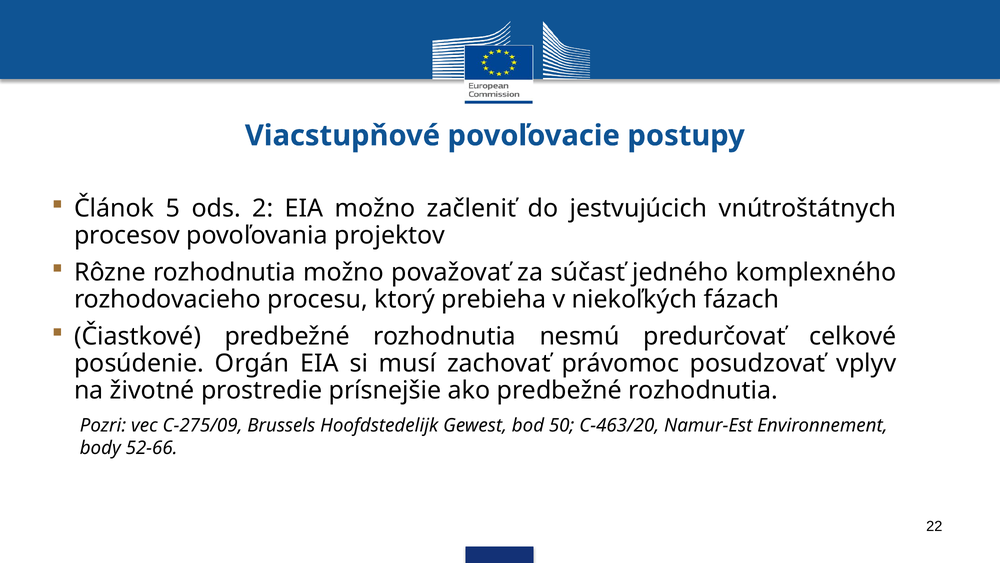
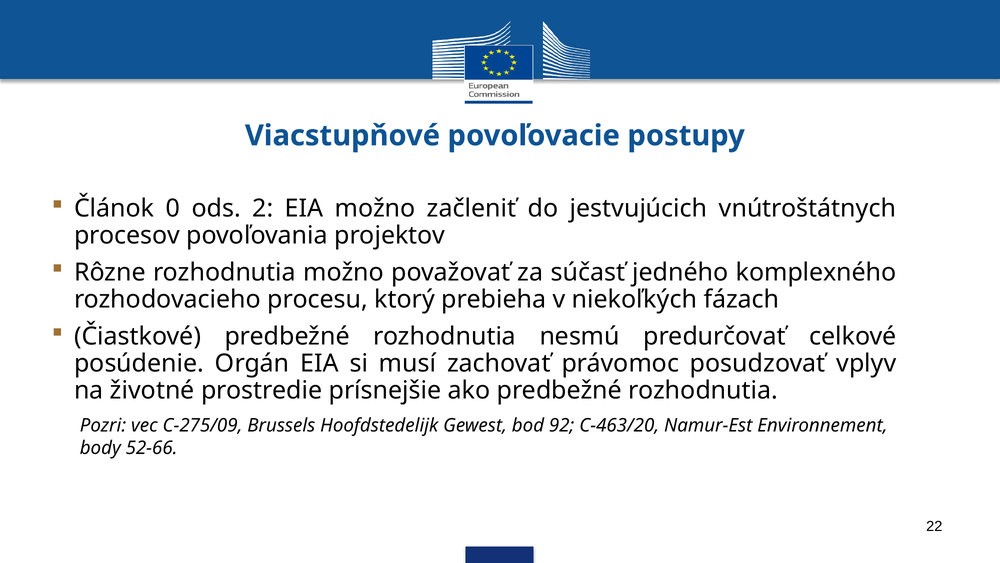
5: 5 -> 0 (173, 208)
50: 50 -> 92 (562, 425)
